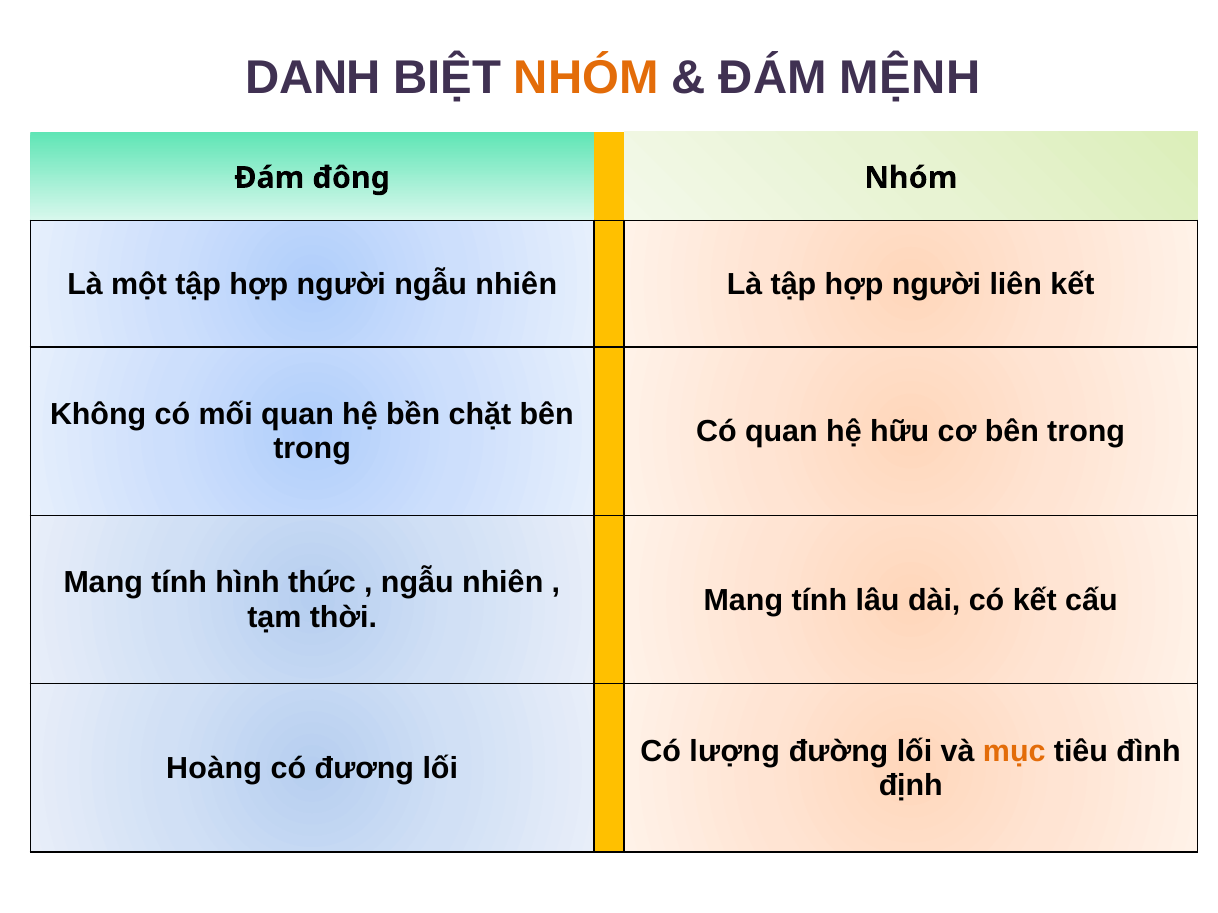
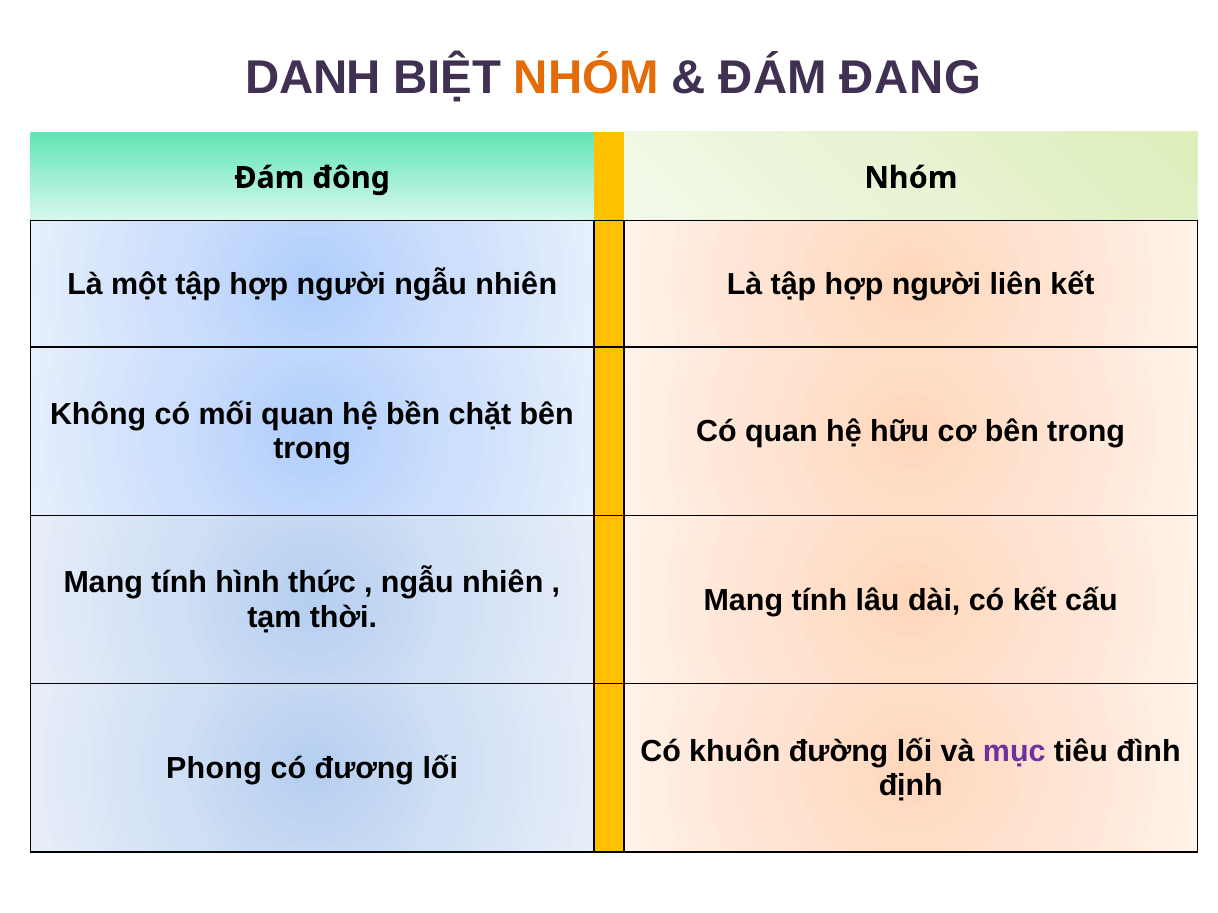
MỆNH: MỆNH -> ĐANG (910, 78)
lượng: lượng -> khuôn (735, 752)
mục colour: orange -> purple (1014, 752)
Hoàng: Hoàng -> Phong (214, 769)
